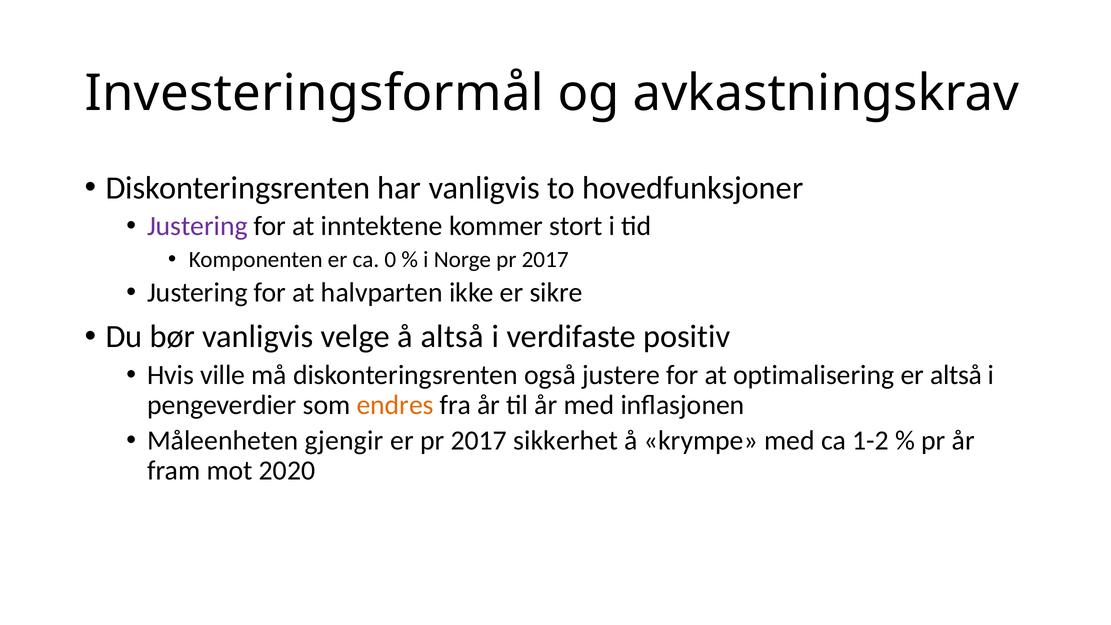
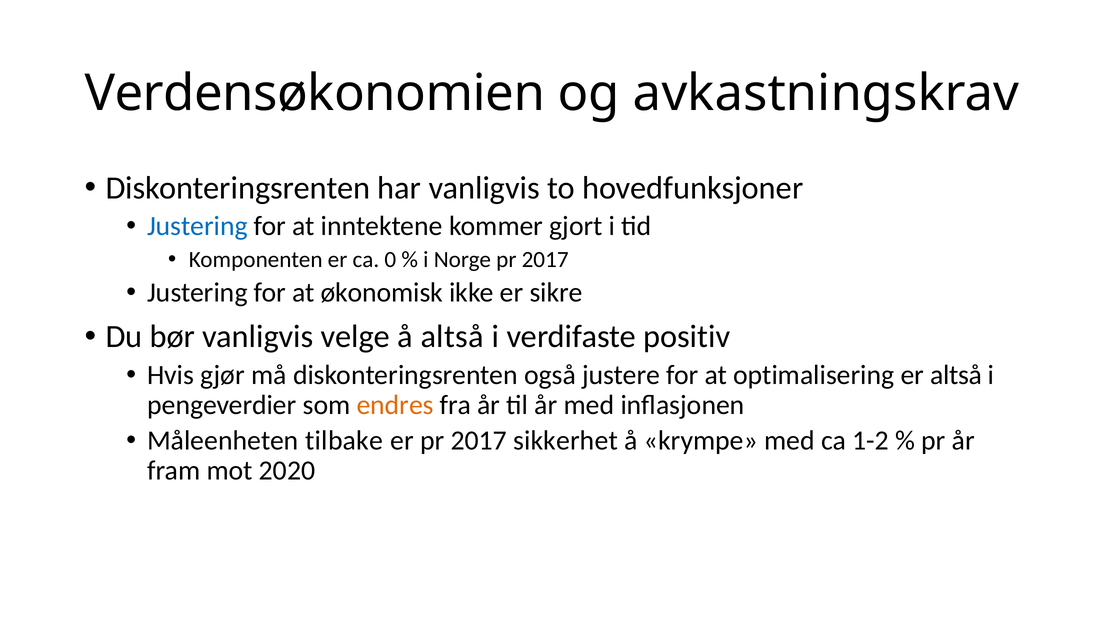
Investeringsformål: Investeringsformål -> Verdensøkonomien (315, 93)
Justering colour: purple -> blue (197, 226)
stort: stort -> gjort (576, 226)
halvparten: halvparten -> økonomisk (382, 293)
ville: ville -> gjør (223, 375)
gjengir: gjengir -> tilbake (344, 441)
